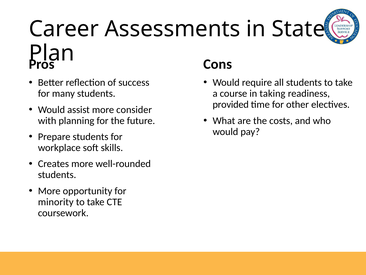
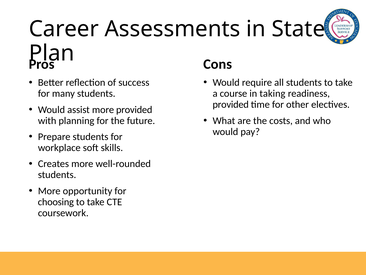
more consider: consider -> provided (134, 109)
minority: minority -> choosing (56, 202)
